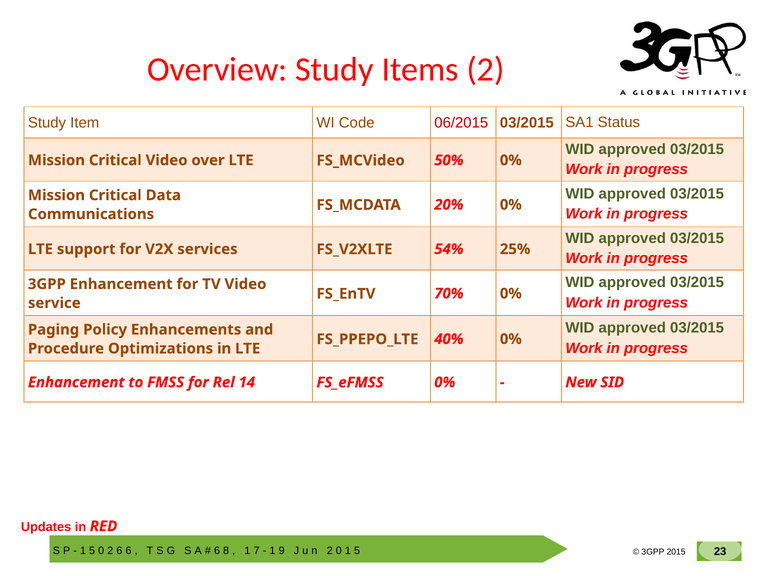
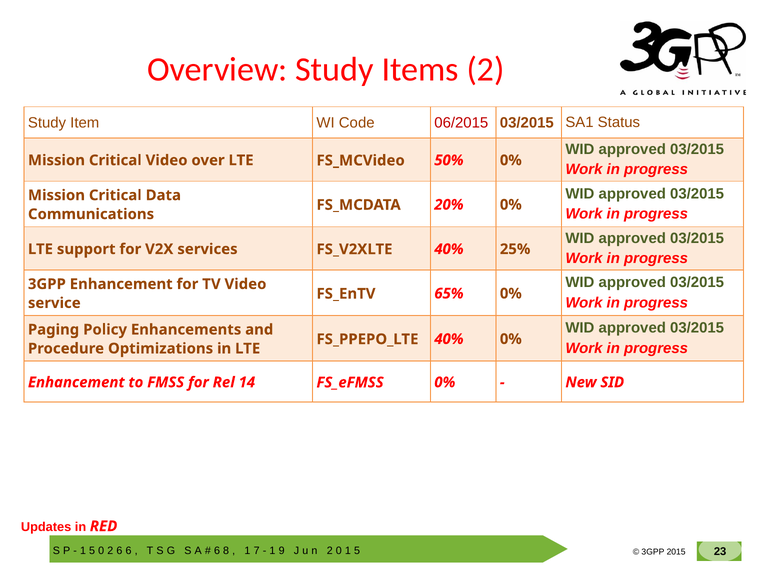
54%: 54% -> 40% (449, 249)
70%: 70% -> 65% (449, 294)
